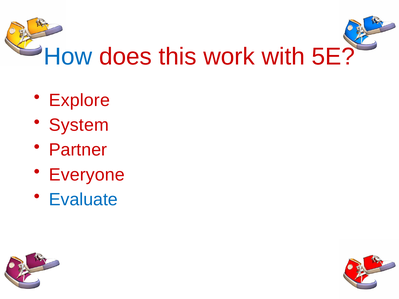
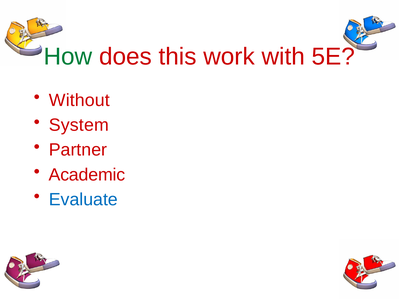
How colour: blue -> green (68, 57)
Explore: Explore -> Without (79, 100)
Everyone: Everyone -> Academic (87, 175)
